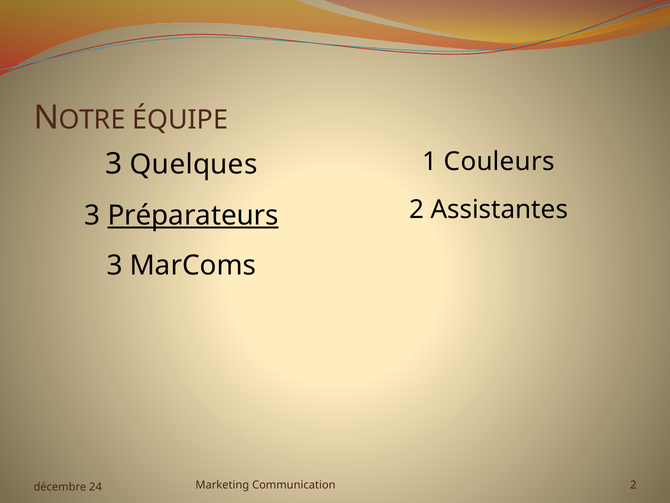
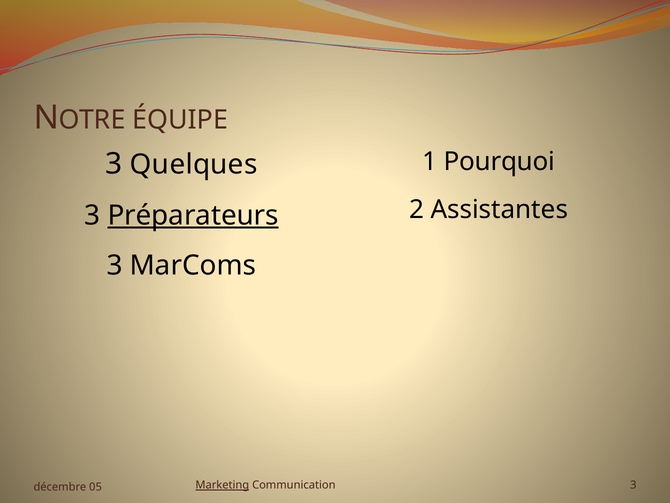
Couleurs: Couleurs -> Pourquoi (499, 161)
Marketing underline: none -> present (222, 485)
Communication 2: 2 -> 3 (633, 485)
24: 24 -> 05 (96, 487)
